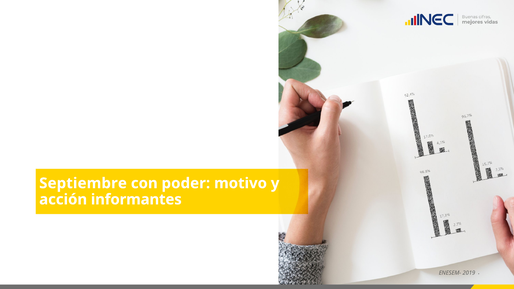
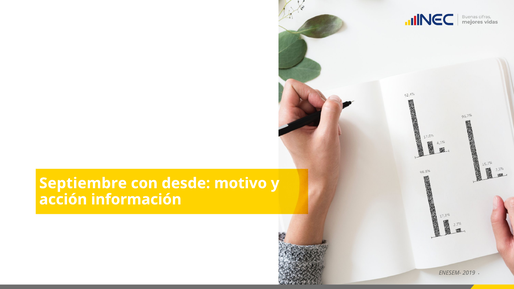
poder: poder -> desde (186, 183)
informantes: informantes -> información (136, 200)
